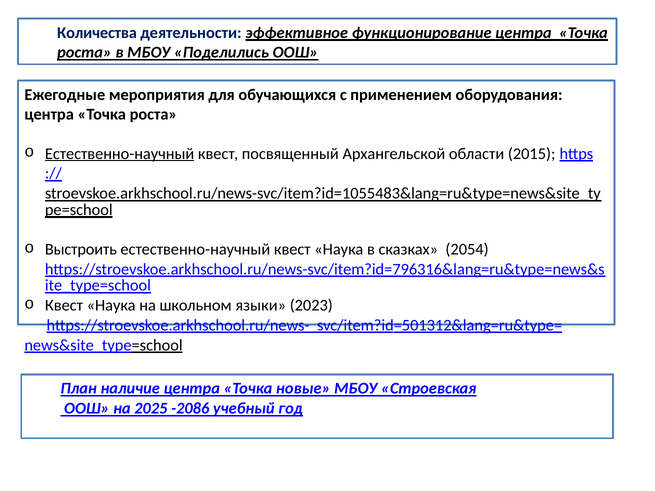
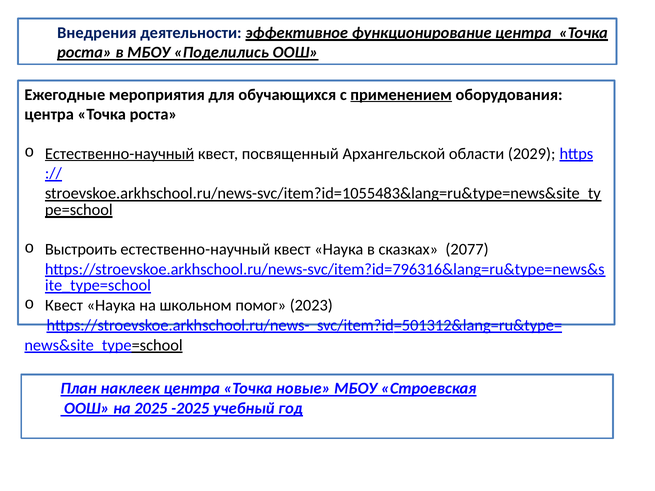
Количества: Количества -> Внедрения (97, 33)
применением underline: none -> present (401, 95)
2015: 2015 -> 2029 (532, 154)
2054: 2054 -> 2077 (467, 250)
языки: языки -> помог (261, 306)
наличие: наличие -> наклеек (130, 389)
-2086: -2086 -> -2025 (190, 409)
